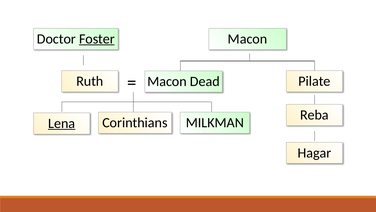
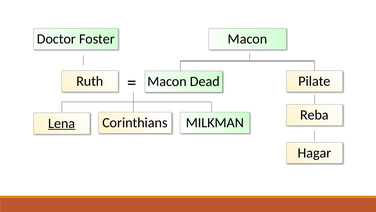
Foster underline: present -> none (97, 39)
